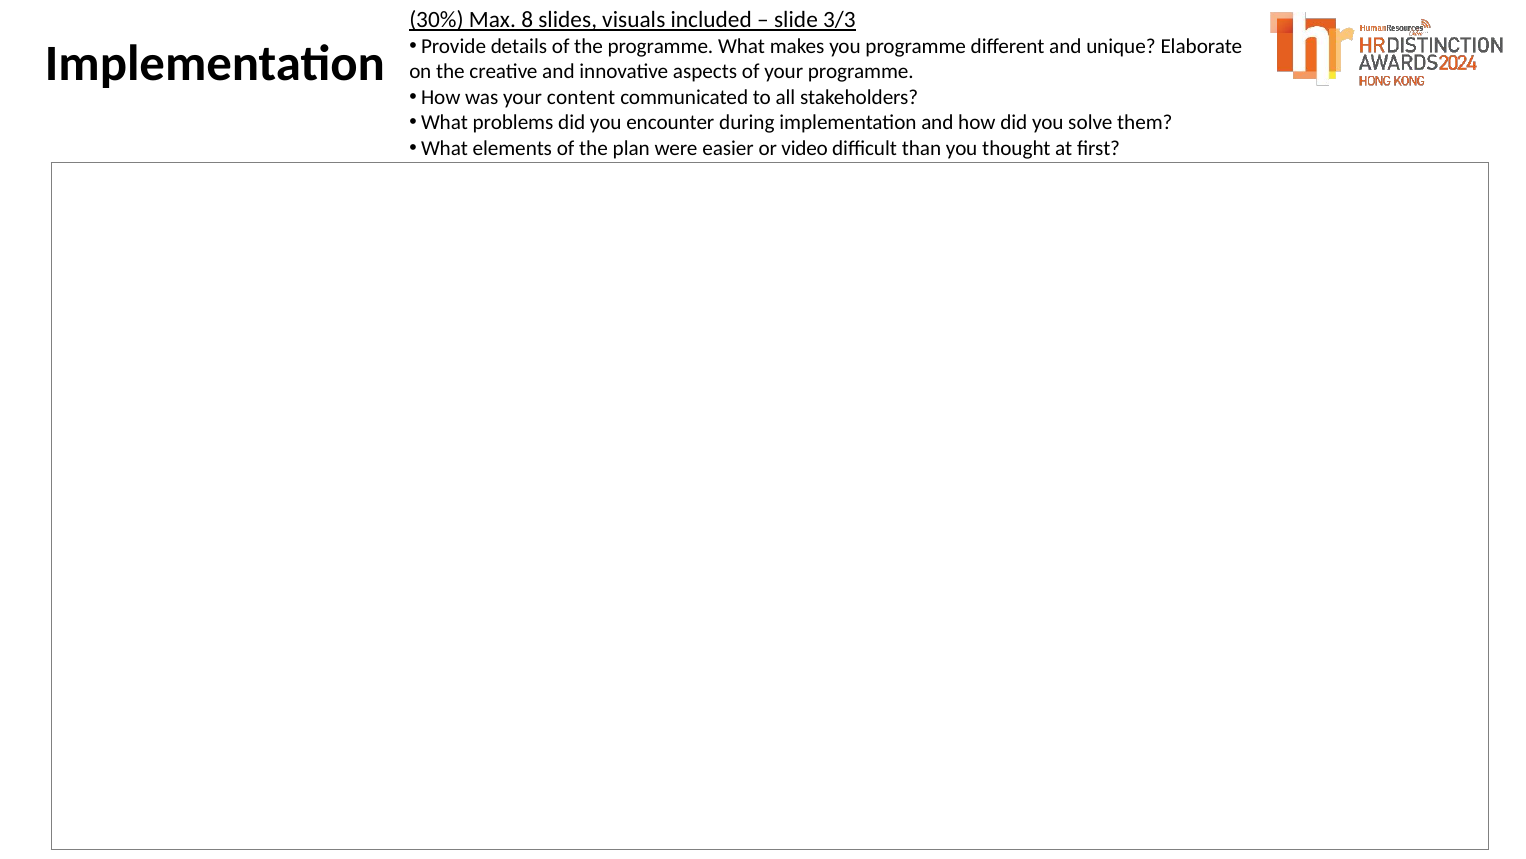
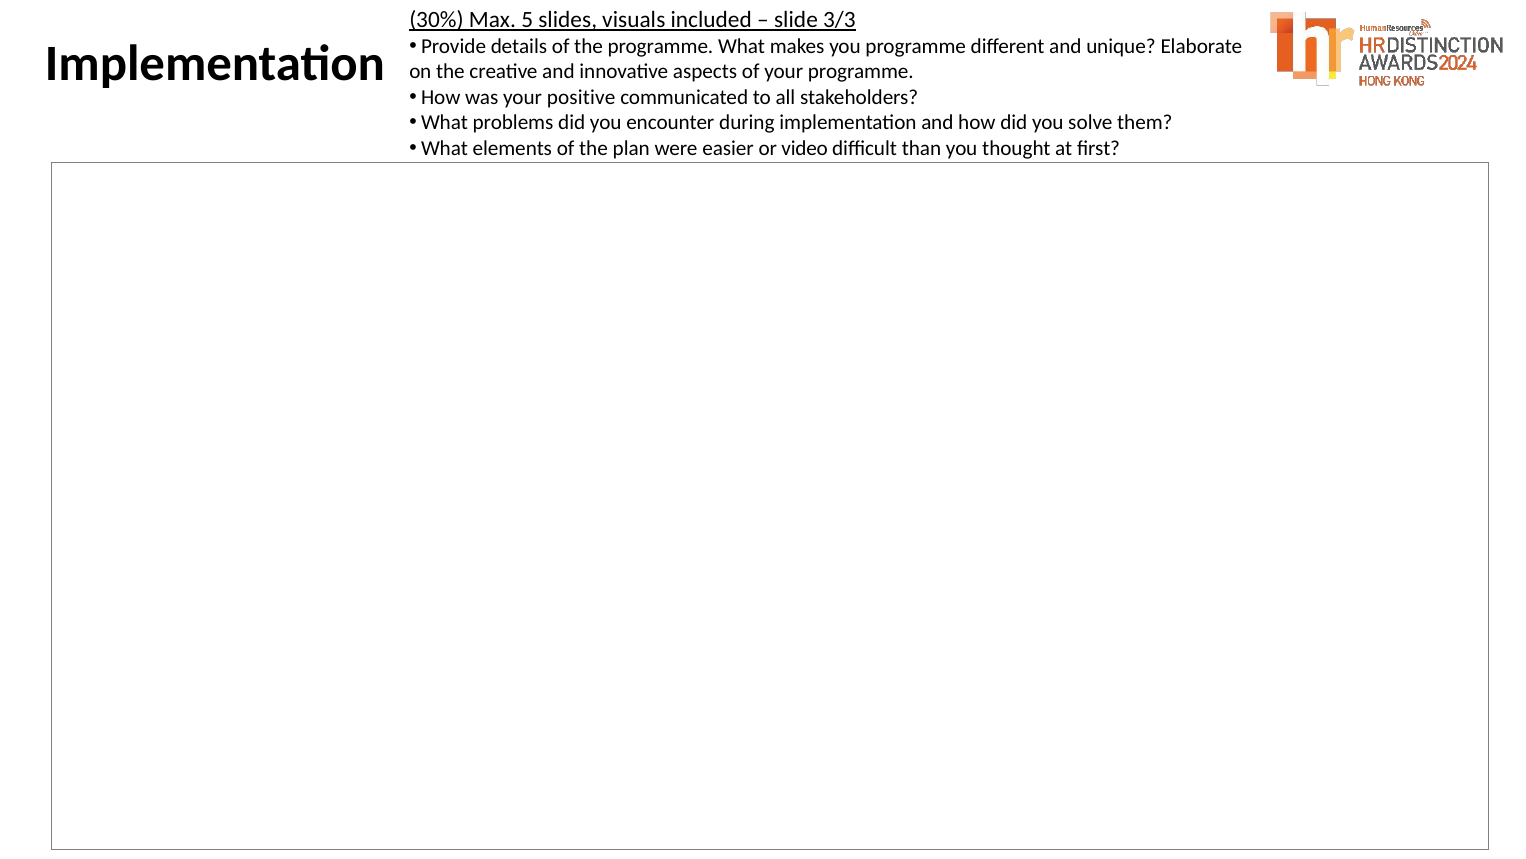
8: 8 -> 5 (527, 20)
content: content -> positive (581, 97)
